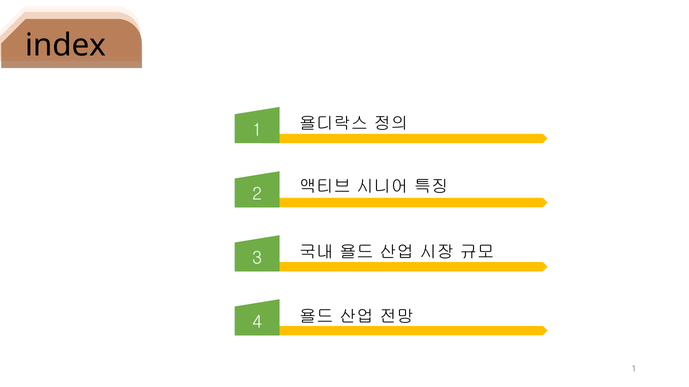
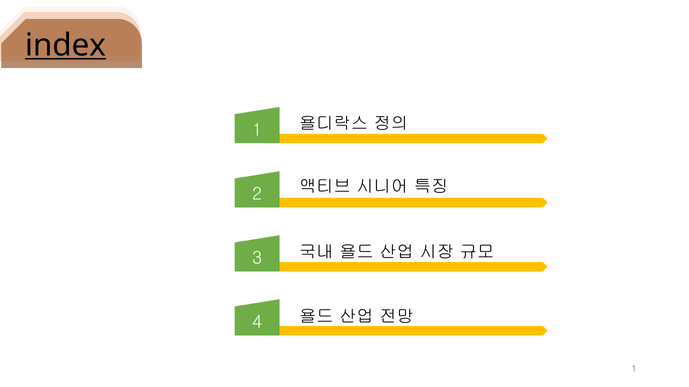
index underline: none -> present (65, 45)
